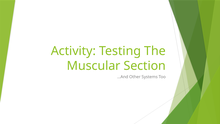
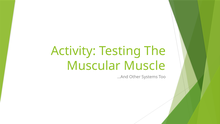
Section: Section -> Muscle (145, 66)
